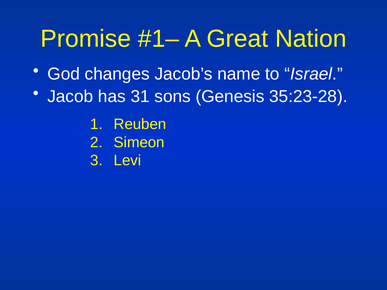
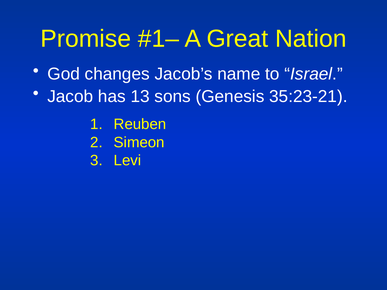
31: 31 -> 13 (140, 97)
35:23-28: 35:23-28 -> 35:23-21 (308, 97)
